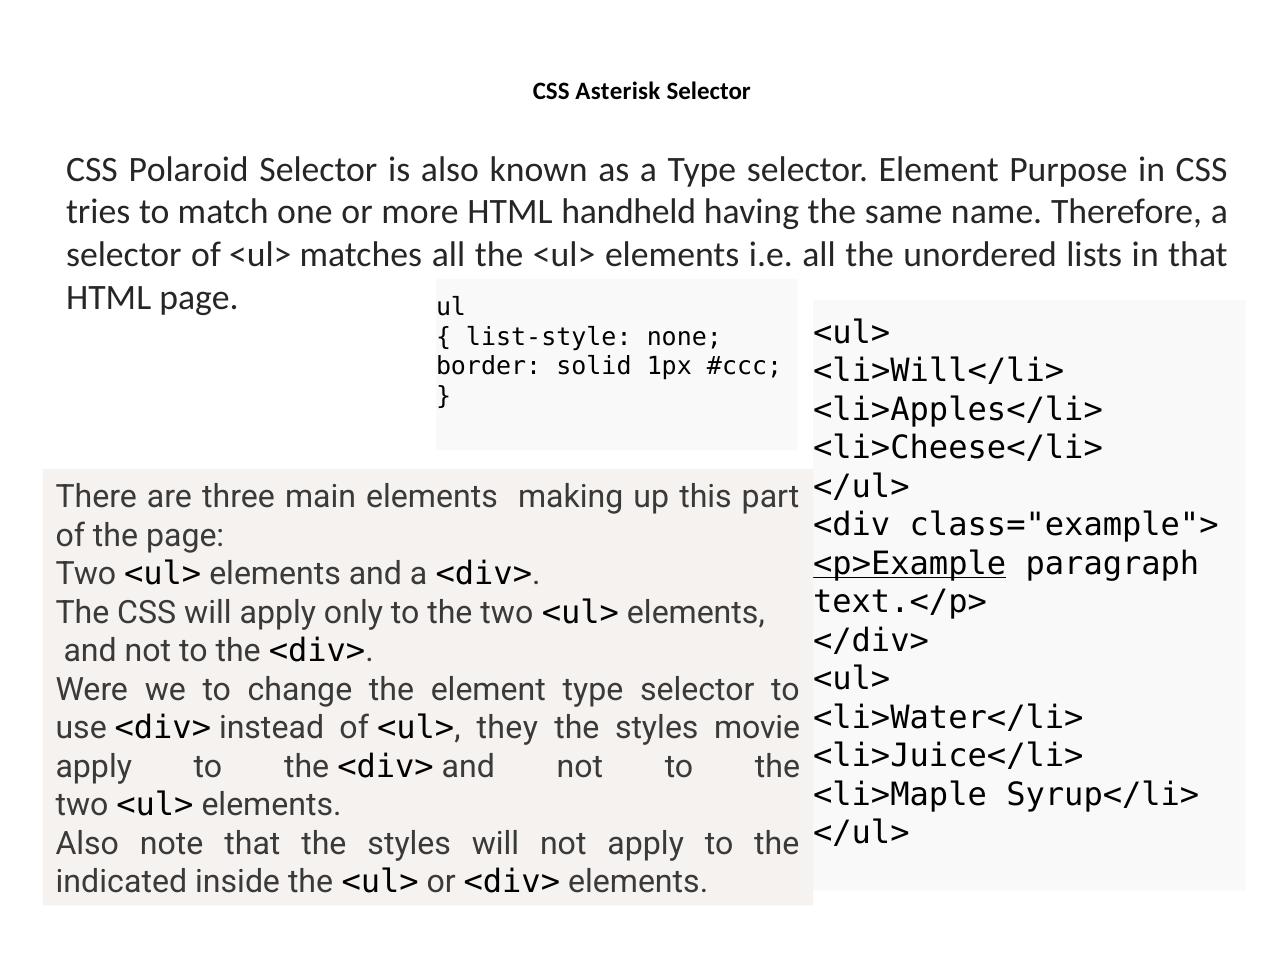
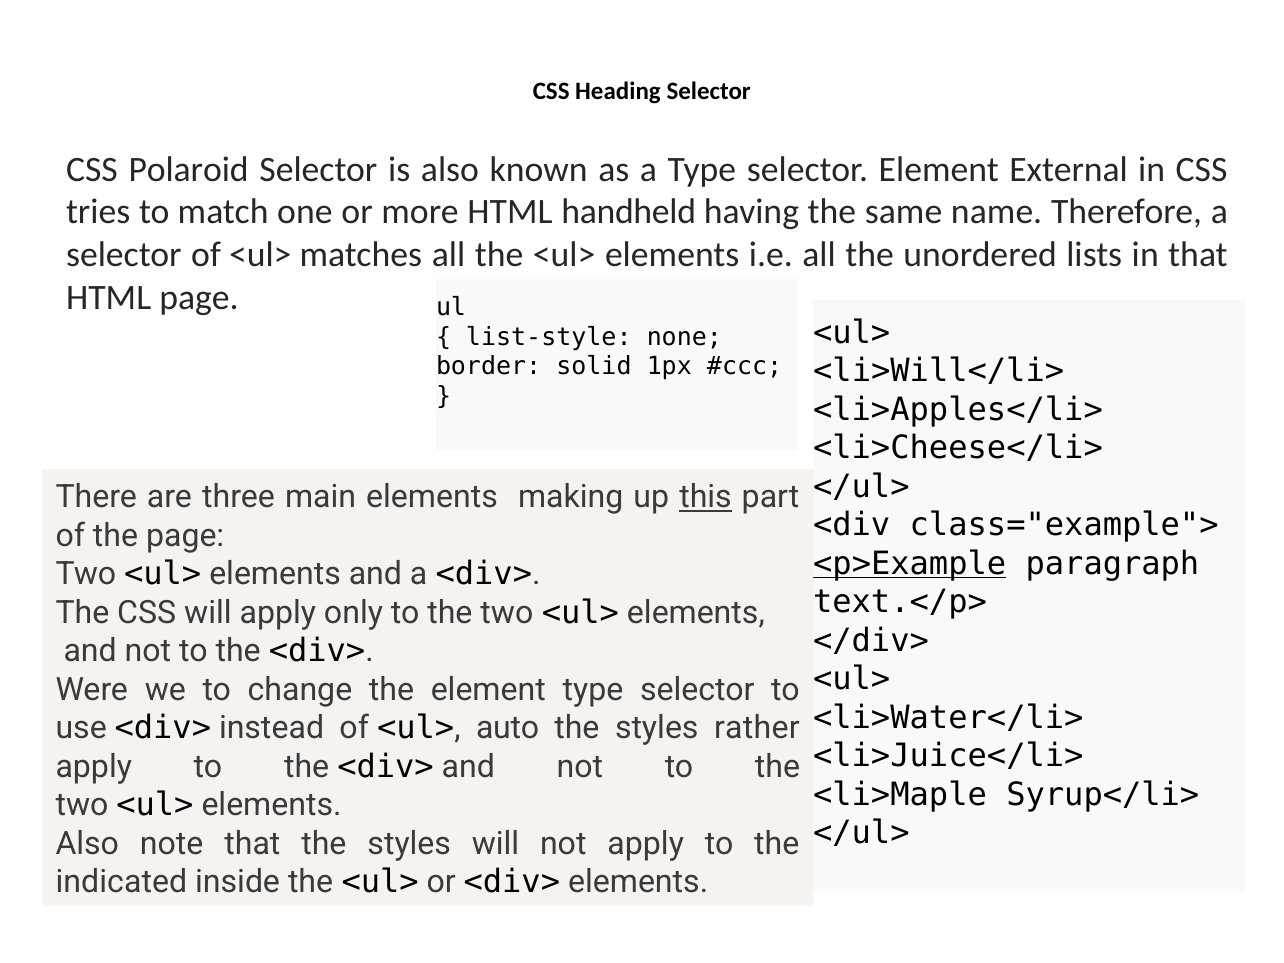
Asterisk: Asterisk -> Heading (618, 92)
Purpose: Purpose -> External (1068, 169)
this underline: none -> present (706, 497)
they: they -> auto (508, 728)
movie: movie -> rather (757, 728)
